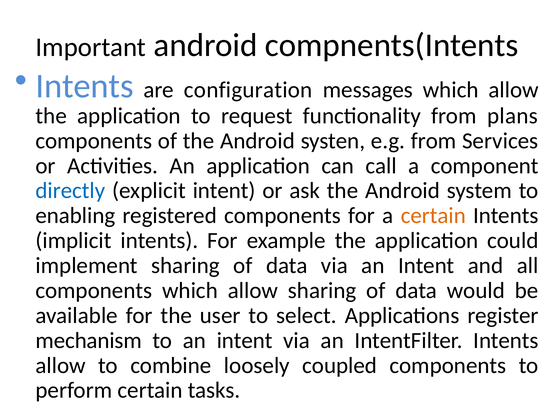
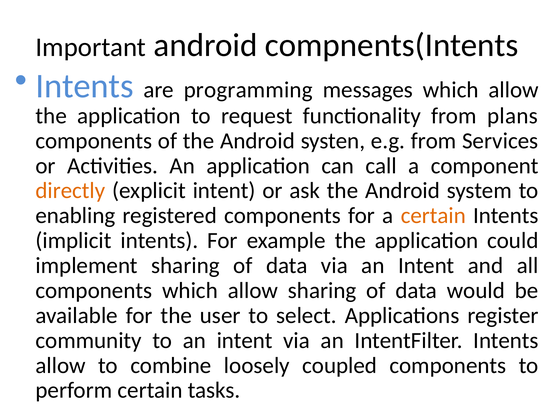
configuration: configuration -> programming (248, 90)
directly colour: blue -> orange (70, 190)
mechanism: mechanism -> community (89, 340)
